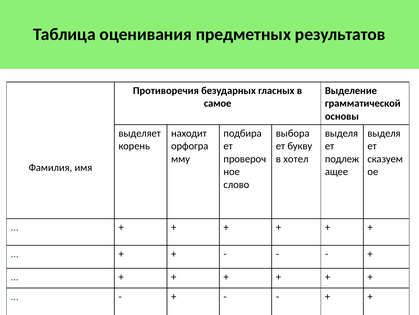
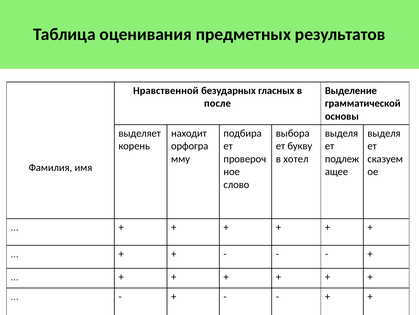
Противоречия: Противоречия -> Нравственной (166, 90)
самое: самое -> после (217, 103)
